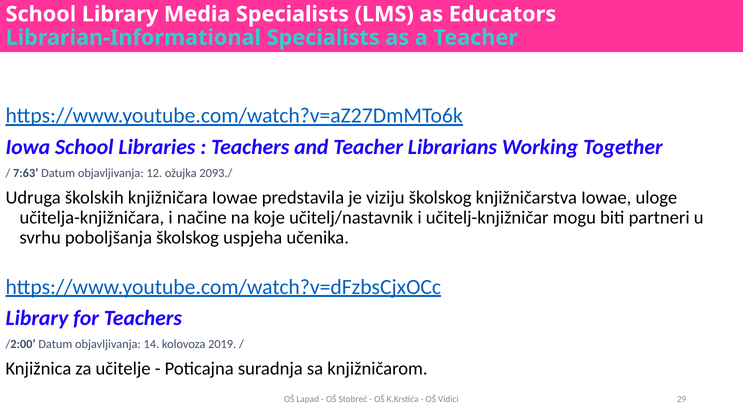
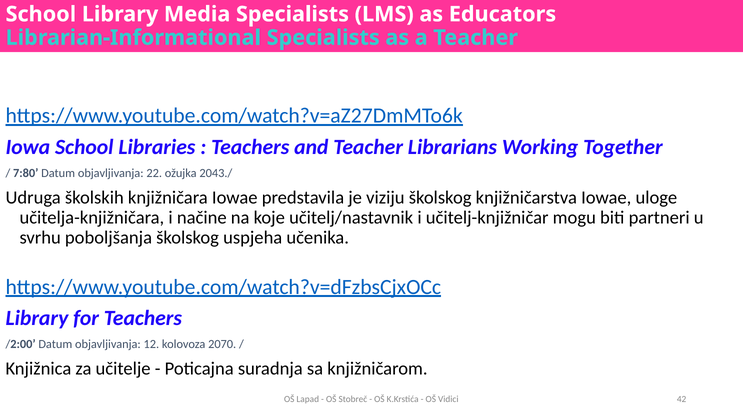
7:63: 7:63 -> 7:80 (26, 173)
12: 12 -> 22 (154, 173)
2093./: 2093./ -> 2043./ (216, 173)
14: 14 -> 12 (151, 344)
2019: 2019 -> 2070 (222, 344)
29: 29 -> 42 (682, 399)
